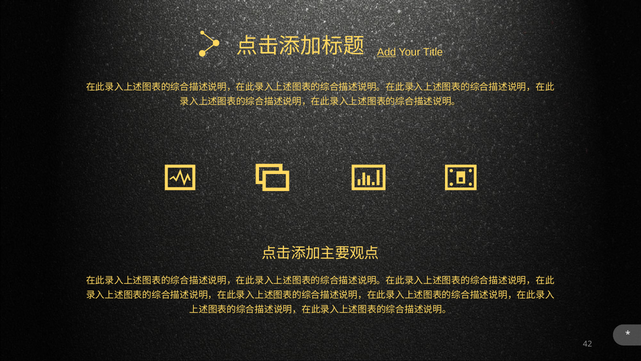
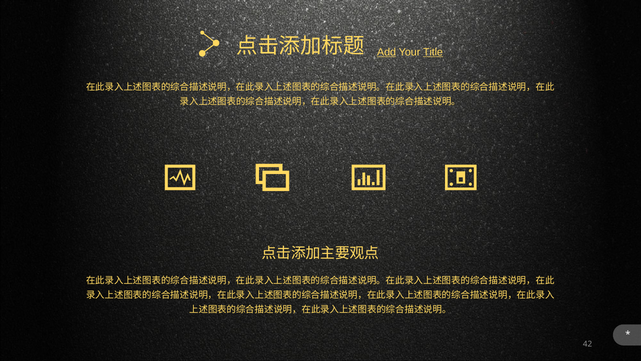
Title underline: none -> present (433, 52)
